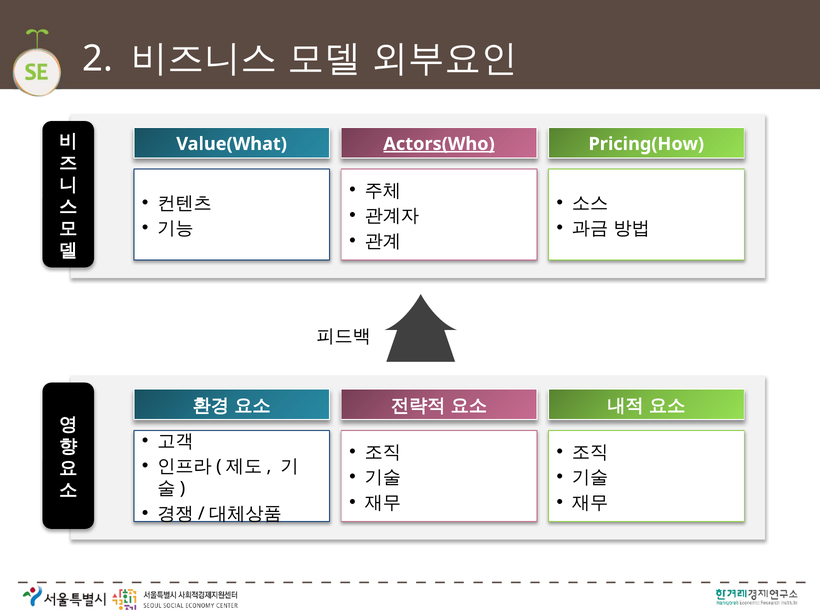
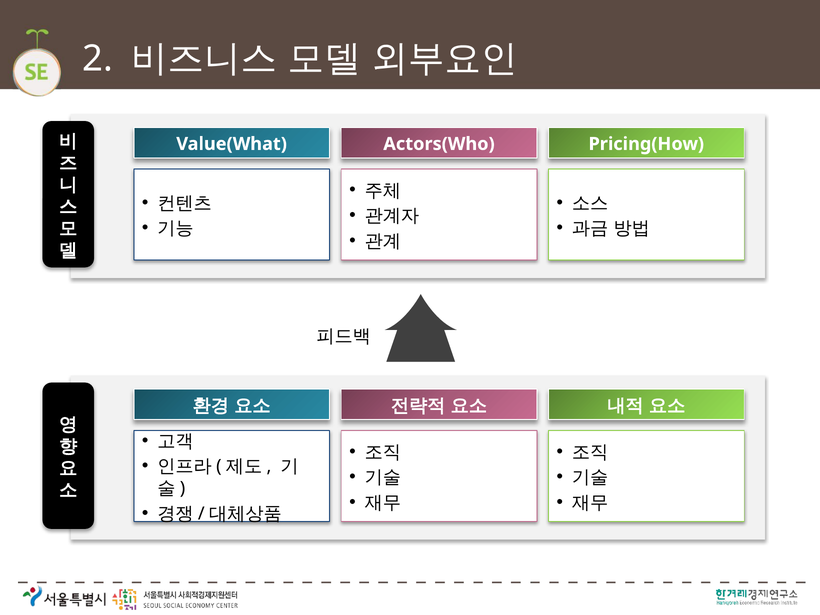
Actors(Who underline: present -> none (439, 144)
